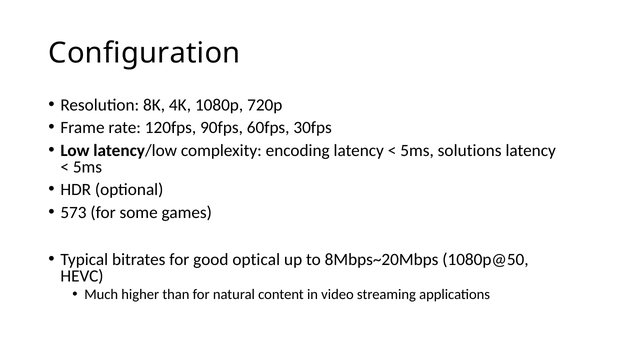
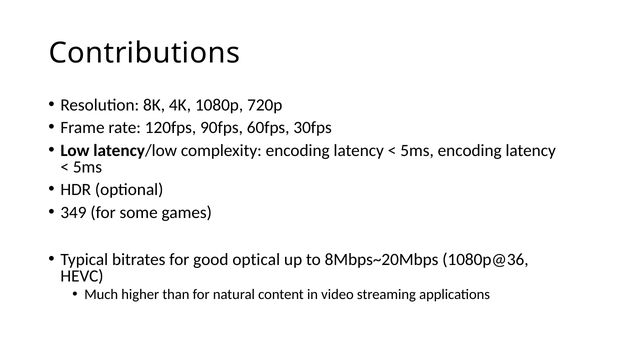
Configuration: Configuration -> Contributions (144, 53)
5ms solutions: solutions -> encoding (470, 151)
573: 573 -> 349 (73, 213)
1080p@50: 1080p@50 -> 1080p@36 (485, 260)
